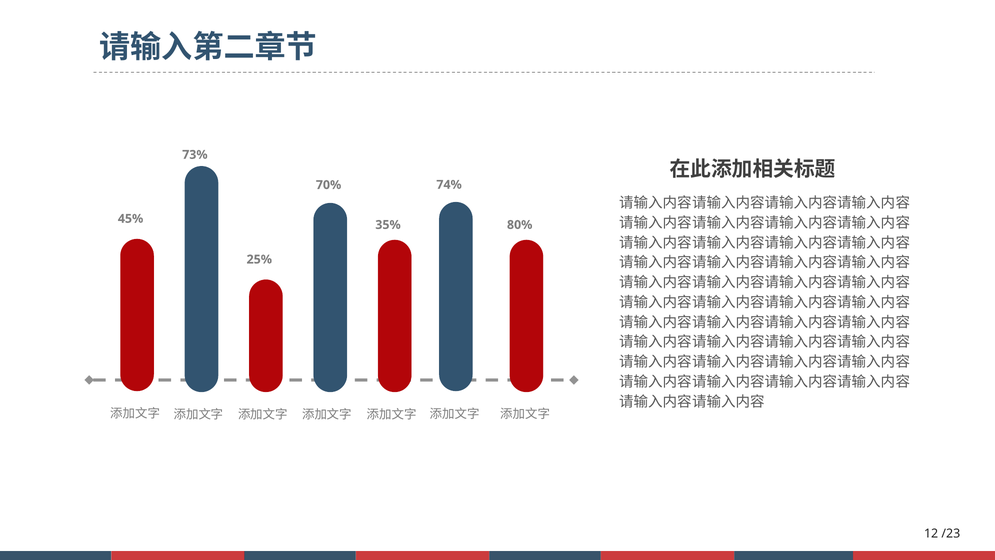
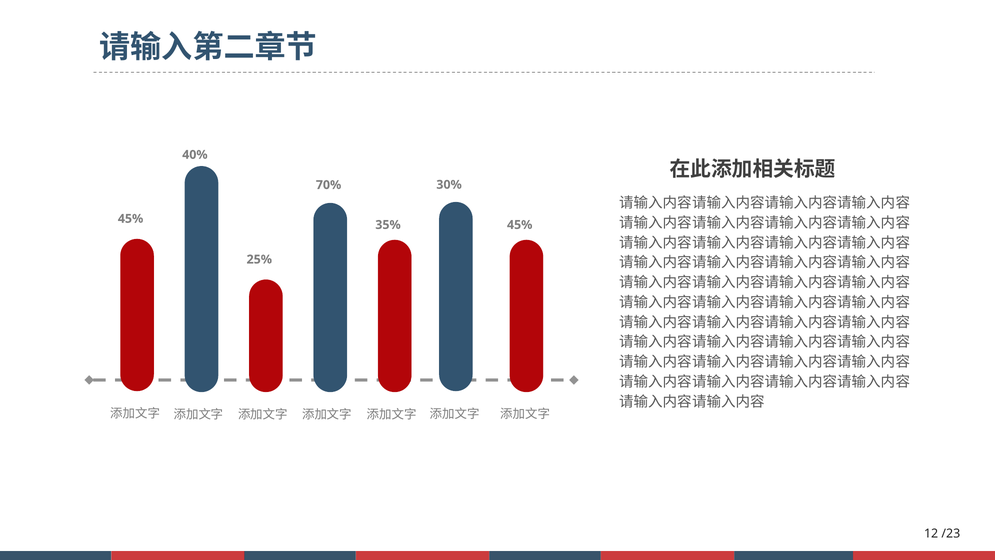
73%: 73% -> 40% (195, 155)
74%: 74% -> 30% (449, 185)
80%: 80% -> 45% (520, 225)
